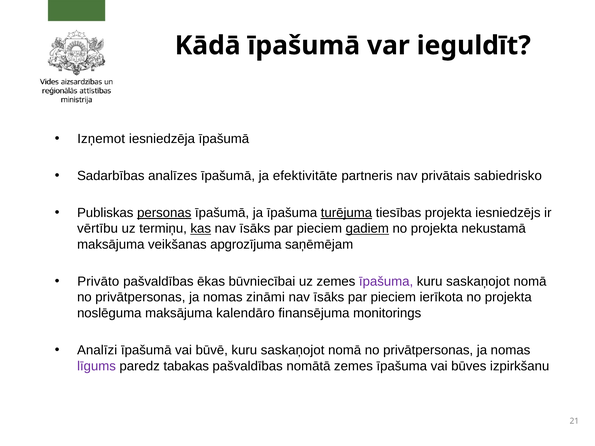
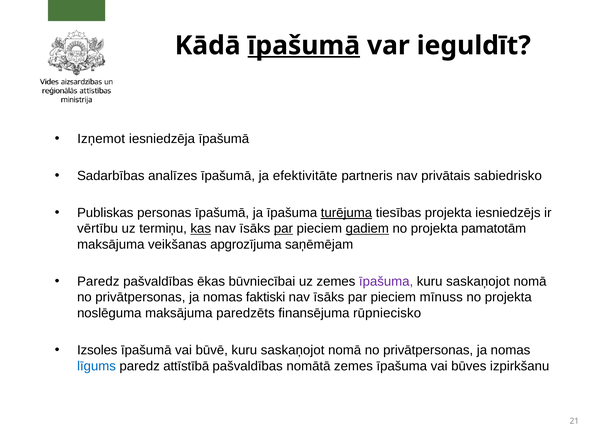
īpašumā underline: none -> present (304, 46)
personas underline: present -> none (164, 213)
par underline: none -> present (283, 229)
nekustamā: nekustamā -> pamatotām (494, 229)
Privāto: Privāto -> Paredz (98, 282)
zināmi: zināmi -> faktiski (266, 297)
ierīkota: ierīkota -> mīnuss (441, 297)
kalendāro: kalendāro -> paredzēts (245, 313)
monitorings: monitorings -> rūpniecisko (387, 313)
Analīzi: Analīzi -> Izsoles (97, 350)
līgums colour: purple -> blue (97, 366)
tabakas: tabakas -> attīstībā (186, 366)
